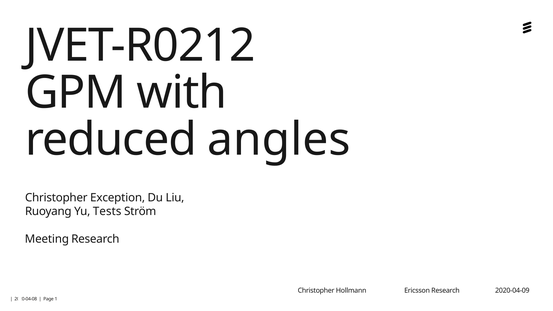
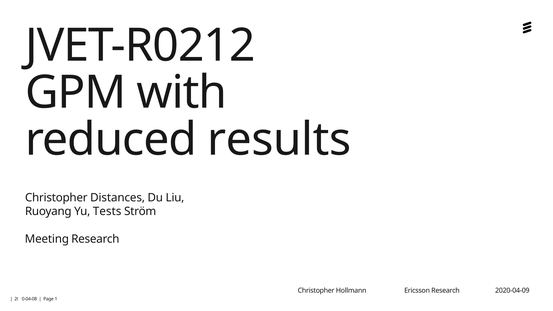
angles: angles -> results (279, 140)
Exception: Exception -> Distances (118, 198)
